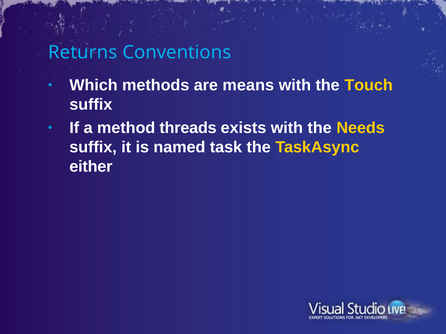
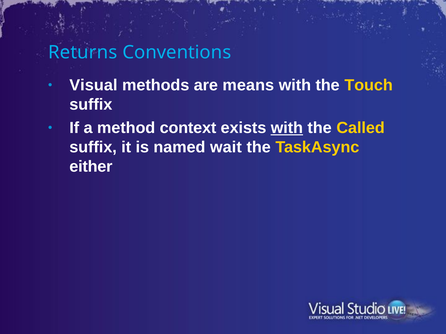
Which: Which -> Visual (93, 85)
threads: threads -> context (188, 128)
with underline: none -> present (287, 128)
Needs: Needs -> Called (361, 128)
task: task -> wait (226, 147)
